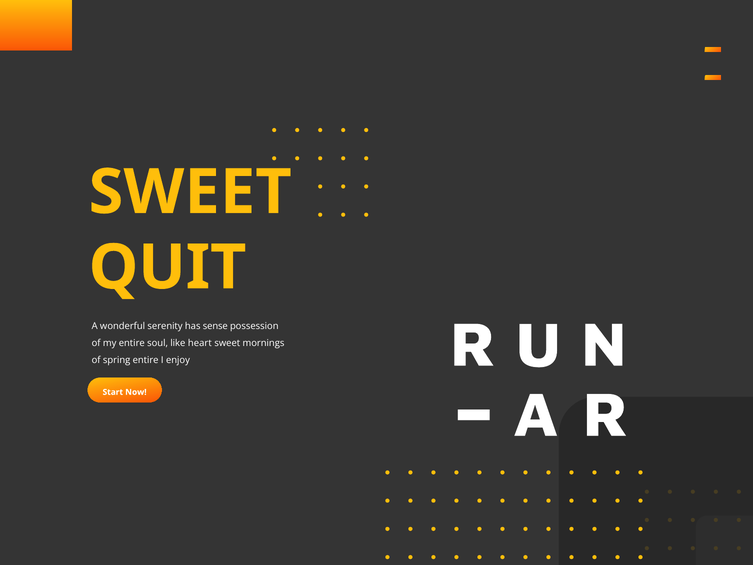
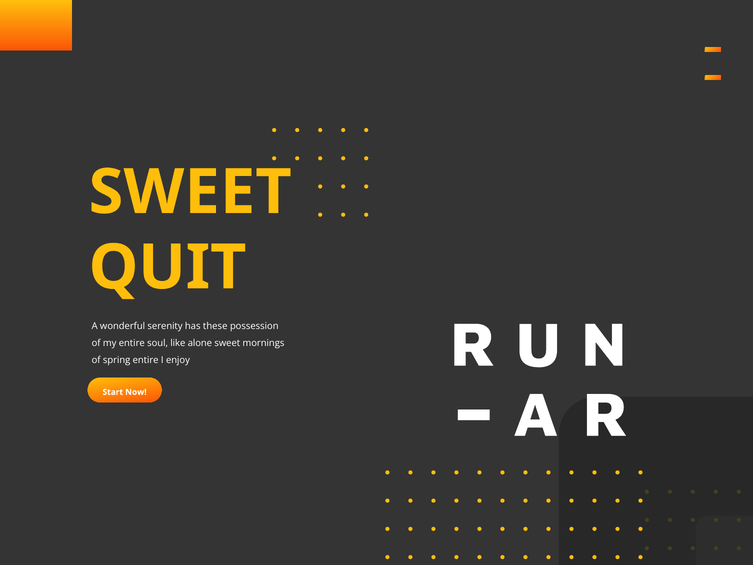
sense: sense -> these (215, 326)
heart: heart -> alone (200, 343)
